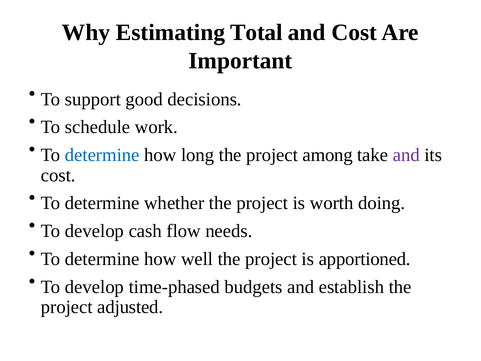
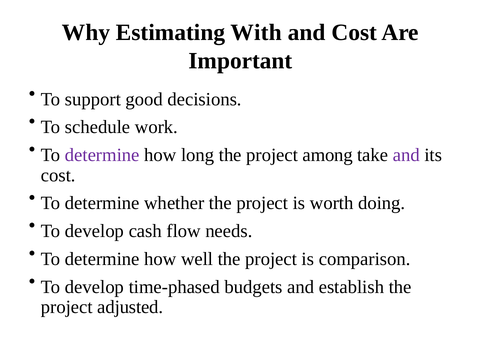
Total: Total -> With (256, 33)
determine colour: blue -> purple (102, 155)
apportioned: apportioned -> comparison (365, 259)
